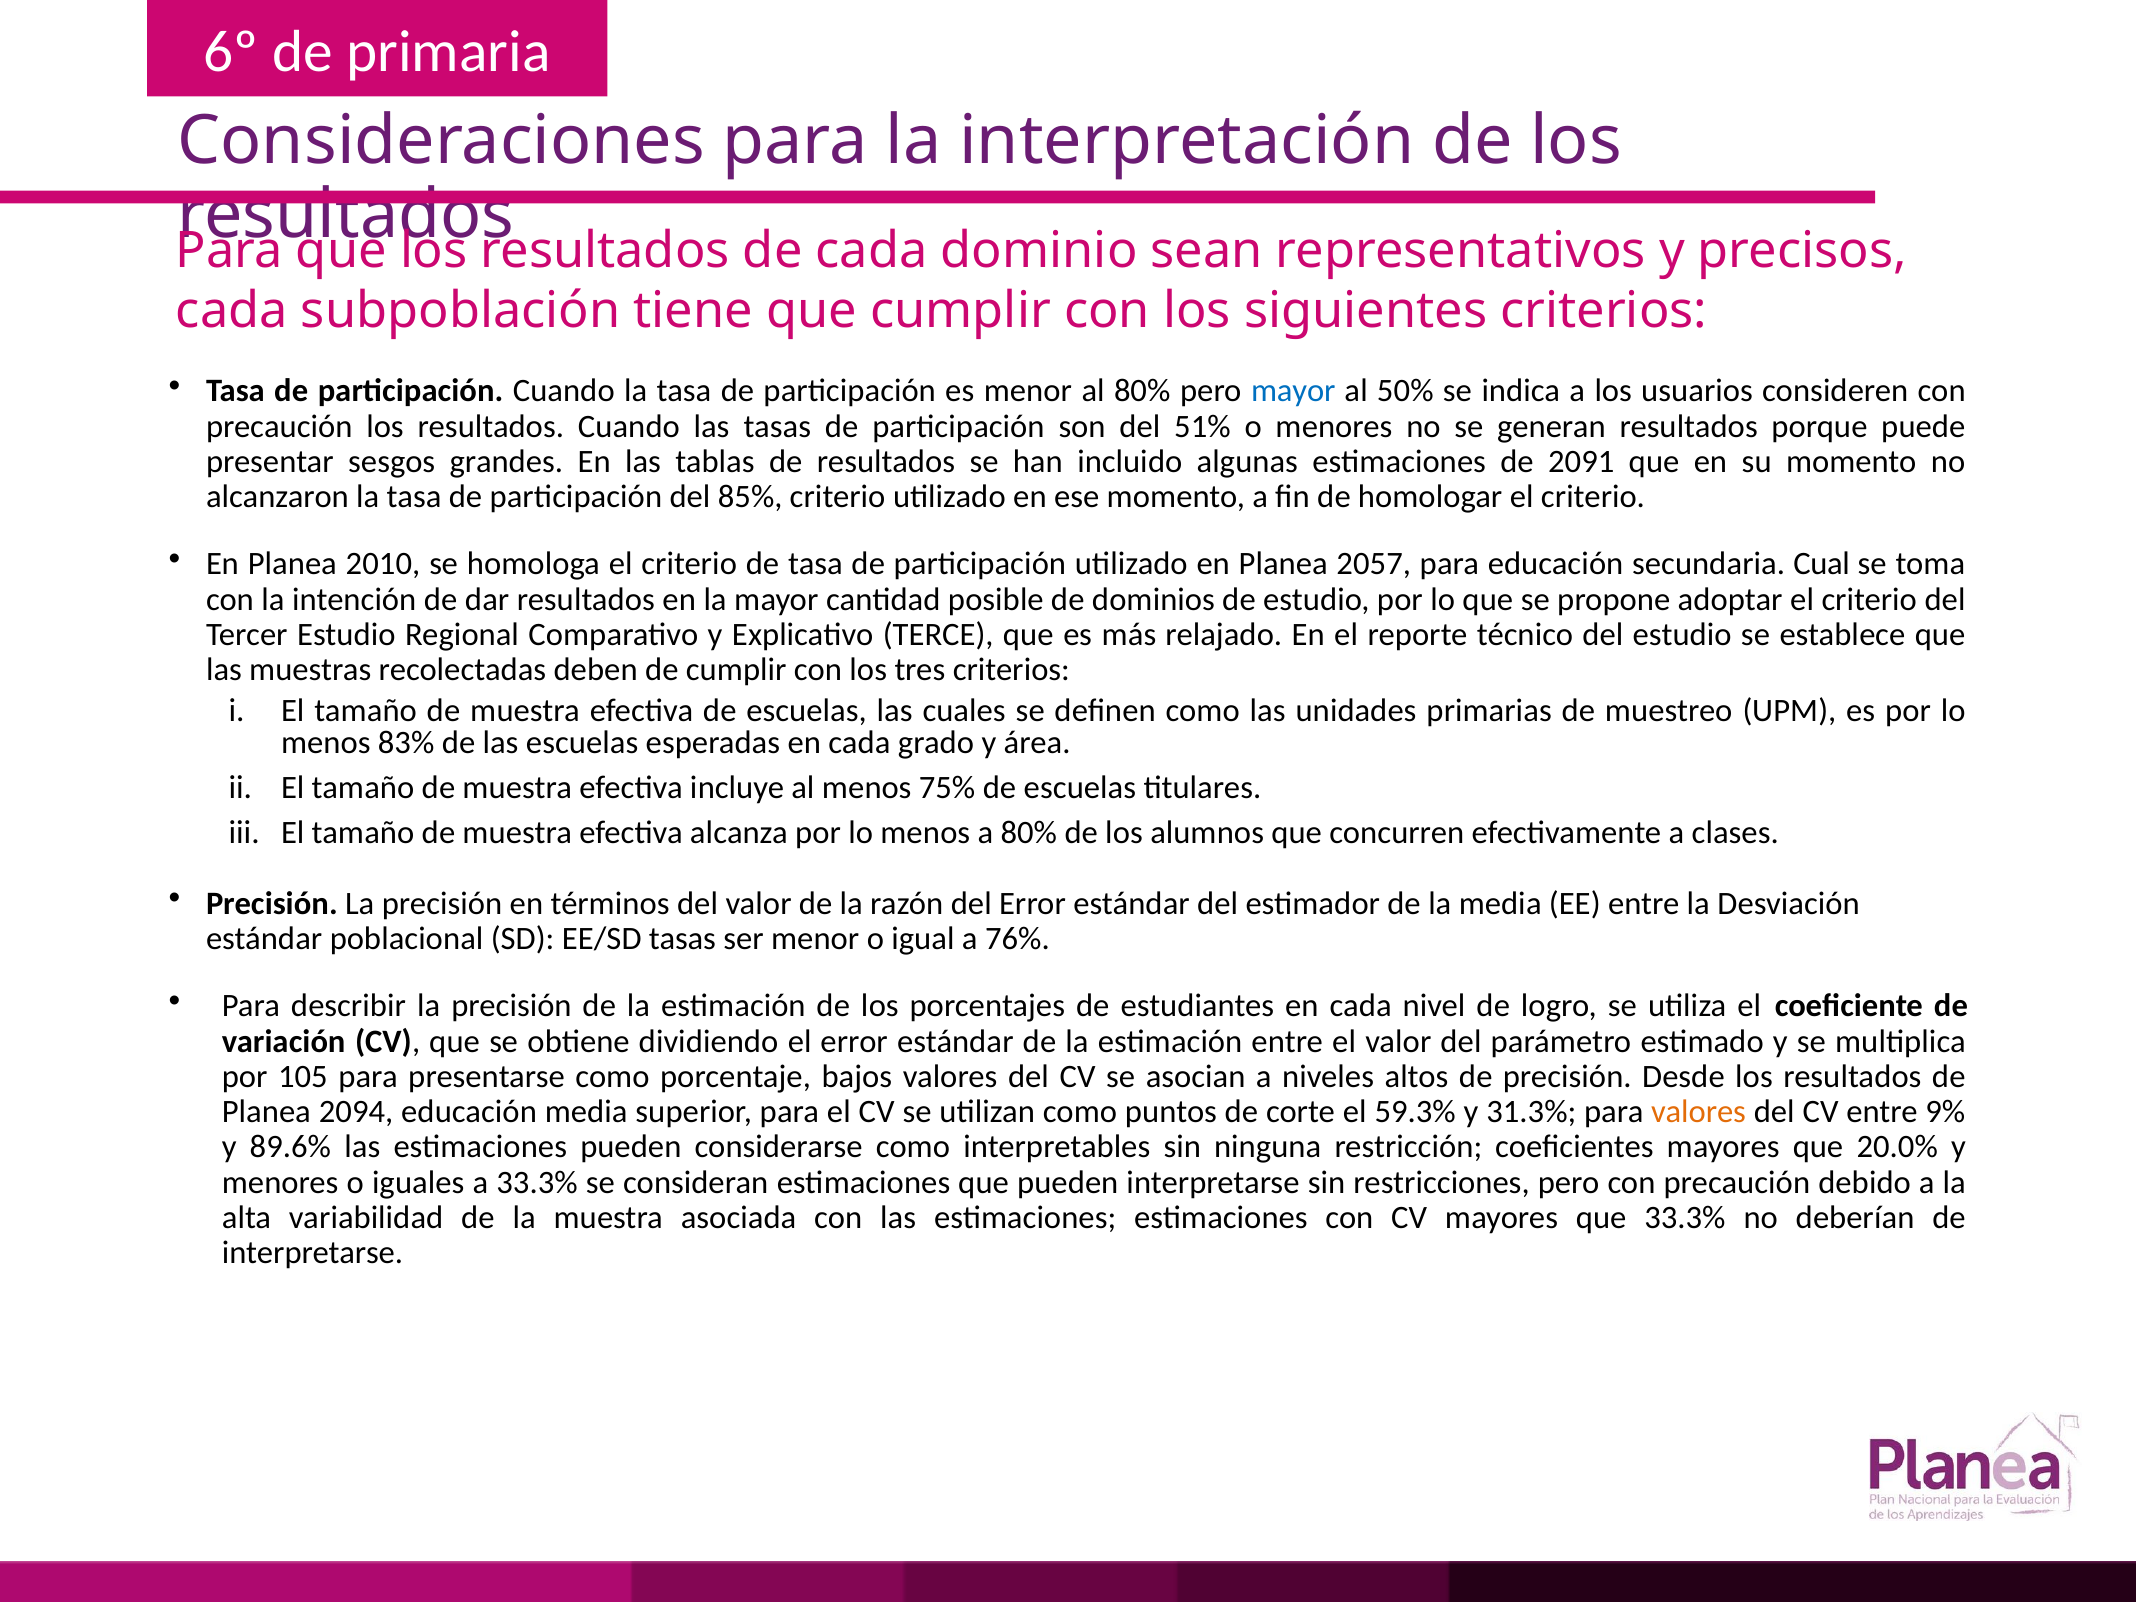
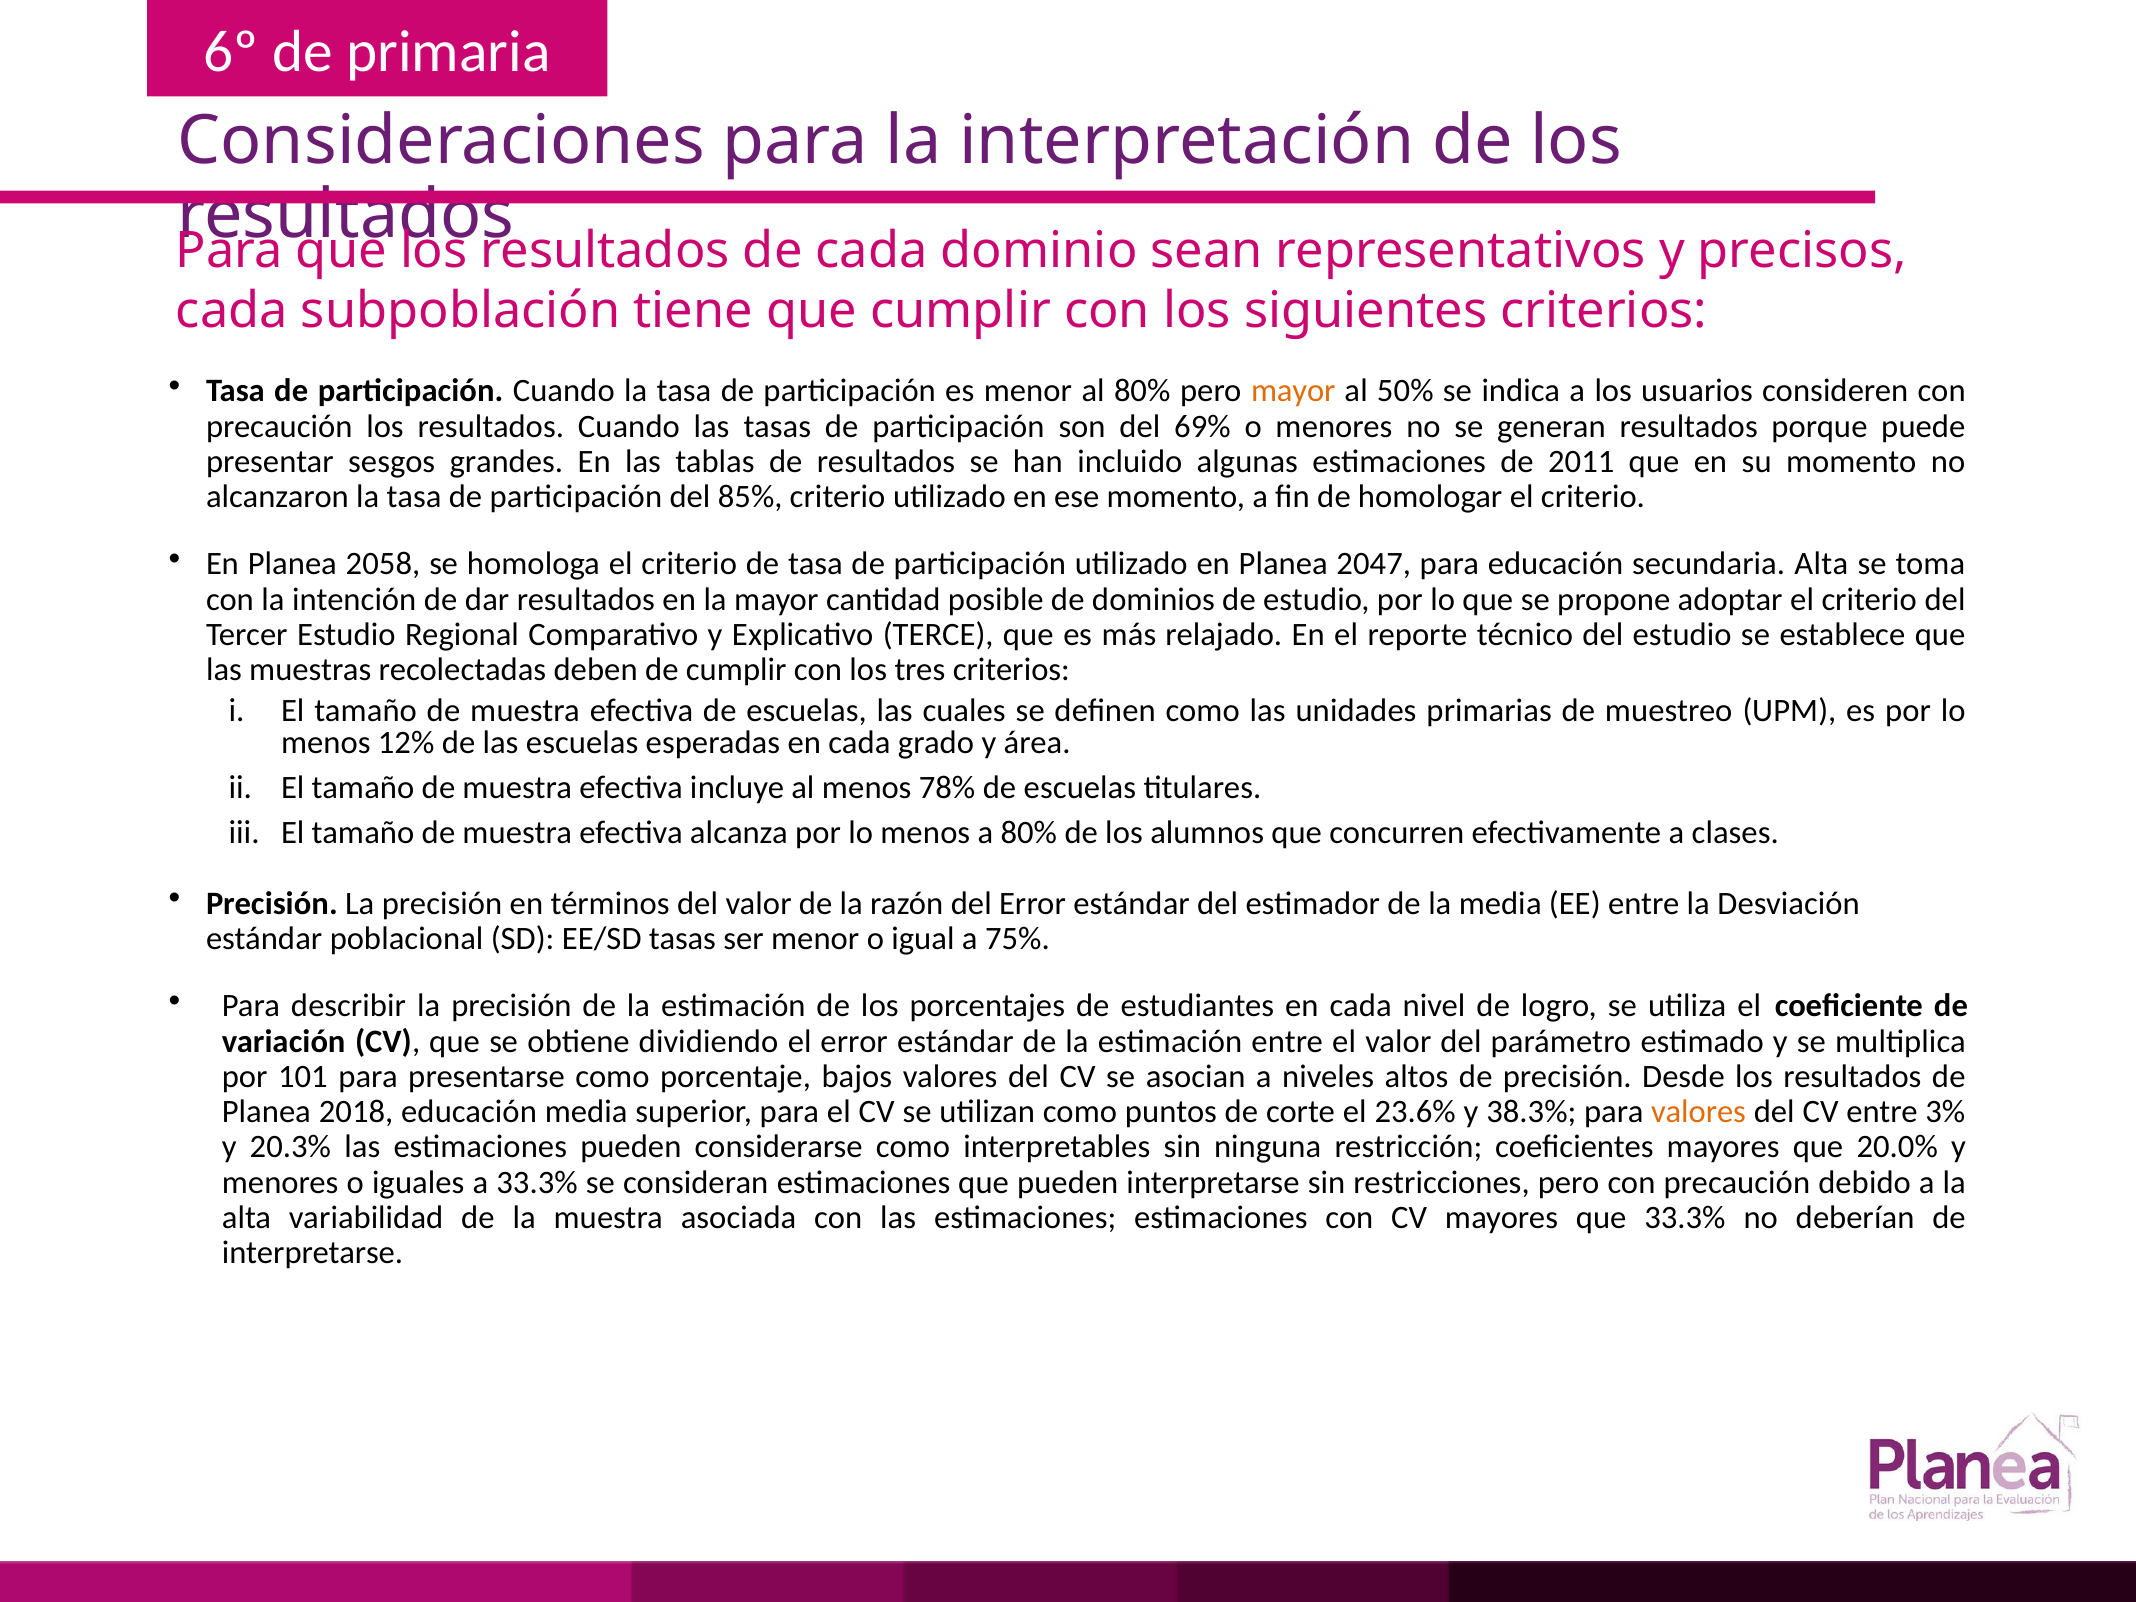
mayor colour: blue -> orange (1293, 391)
51%: 51% -> 69% (1202, 426)
2091: 2091 -> 2011 (1581, 462)
2010: 2010 -> 2058 (383, 564)
2057: 2057 -> 2047 (1374, 564)
secundaria Cual: Cual -> Alta (1821, 564)
83%: 83% -> 12% (406, 743)
75%: 75% -> 78% (947, 788)
76%: 76% -> 75% (1017, 939)
105: 105 -> 101 (303, 1077)
2094: 2094 -> 2018 (356, 1112)
59.3%: 59.3% -> 23.6% (1415, 1112)
31.3%: 31.3% -> 38.3% (1531, 1112)
9%: 9% -> 3% (1945, 1112)
89.6%: 89.6% -> 20.3% (290, 1147)
